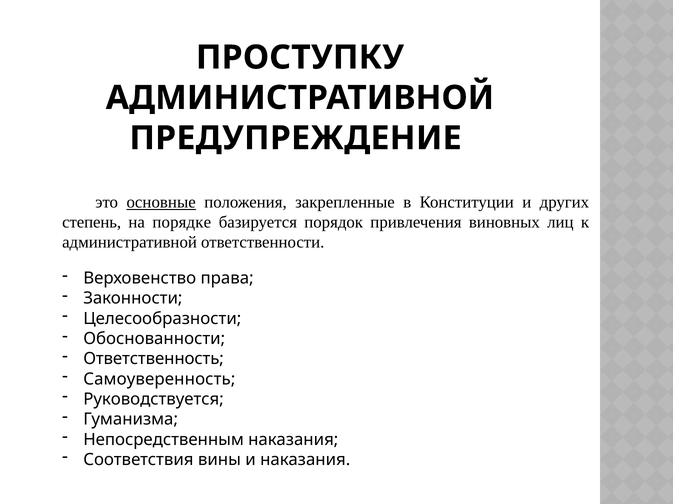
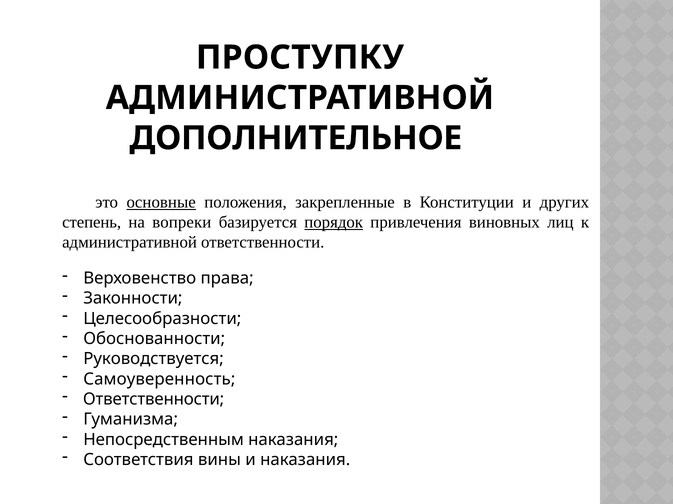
ПРЕДУПРЕЖДЕНИЕ: ПРЕДУПРЕЖДЕНИЕ -> ДОПОЛНИТЕЛЬНОЕ (296, 138)
порядке: порядке -> вопреки (182, 223)
порядок underline: none -> present (334, 223)
Ответственность: Ответственность -> Руководствуется (154, 359)
Руководствуется: Руководствуется -> Ответственности (154, 400)
